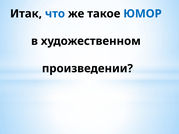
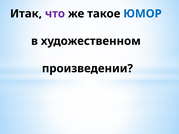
что colour: blue -> purple (55, 14)
